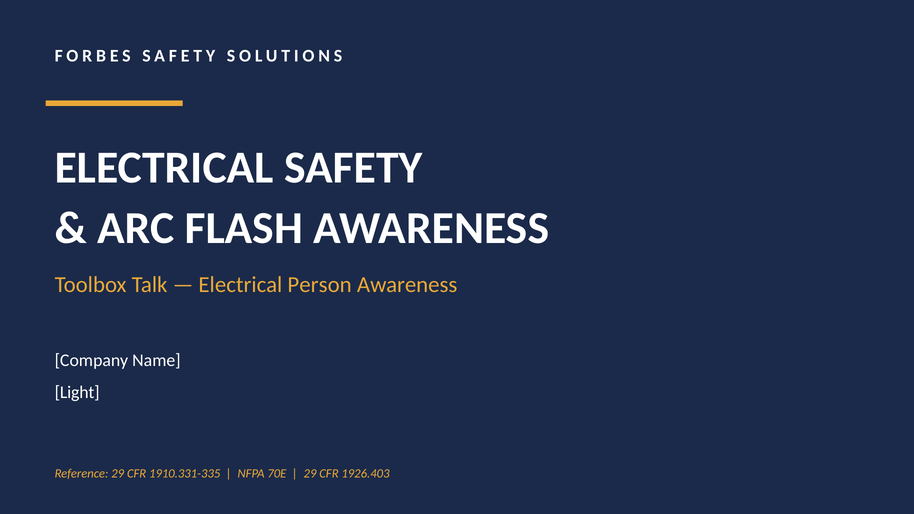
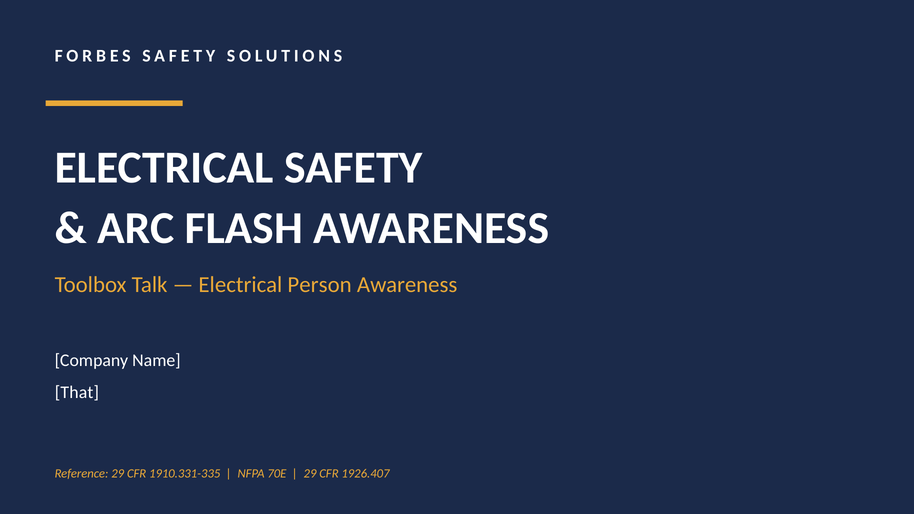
Light: Light -> That (77, 393)
1926.403: 1926.403 -> 1926.407 (365, 474)
